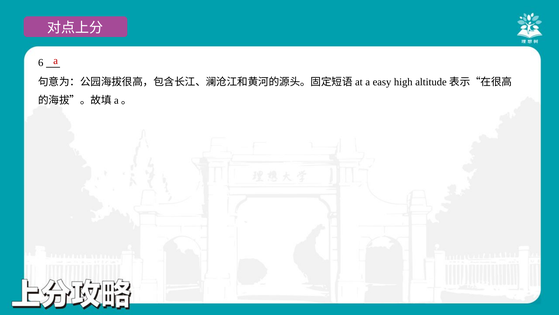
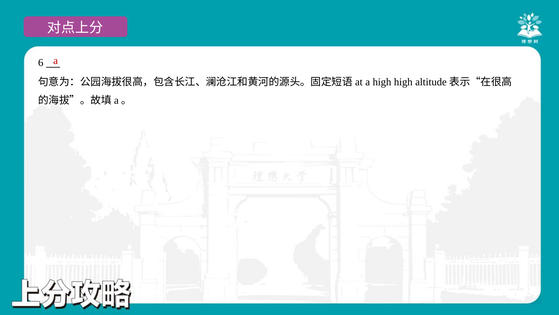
a easy: easy -> high (382, 82)
